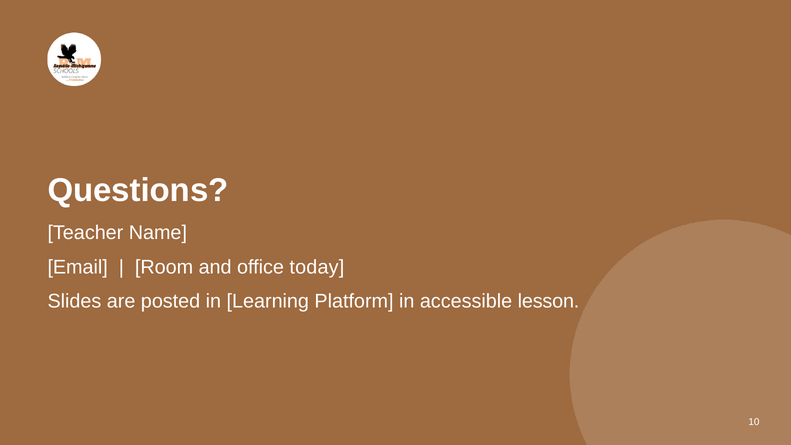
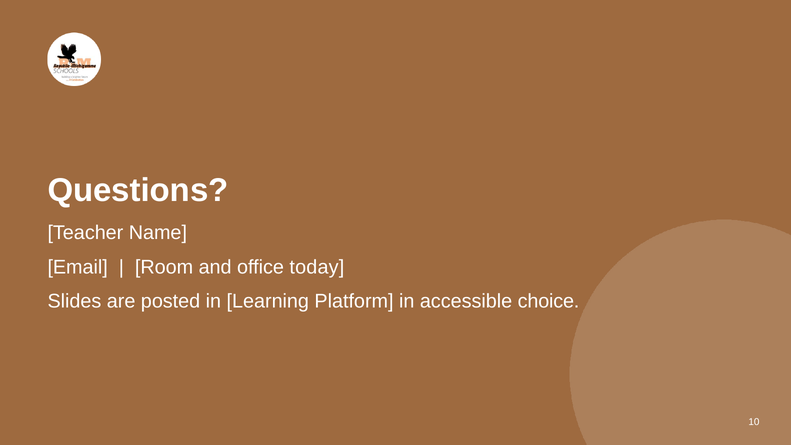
lesson: lesson -> choice (549, 301)
